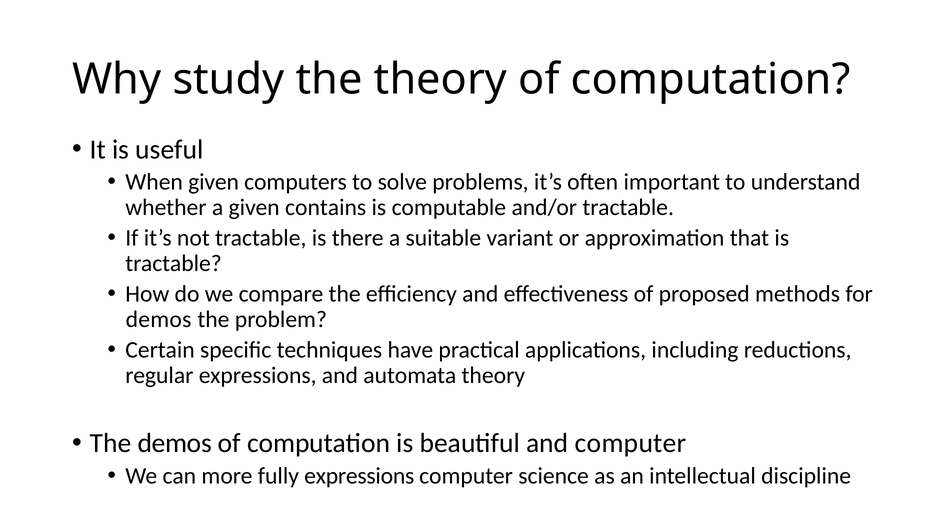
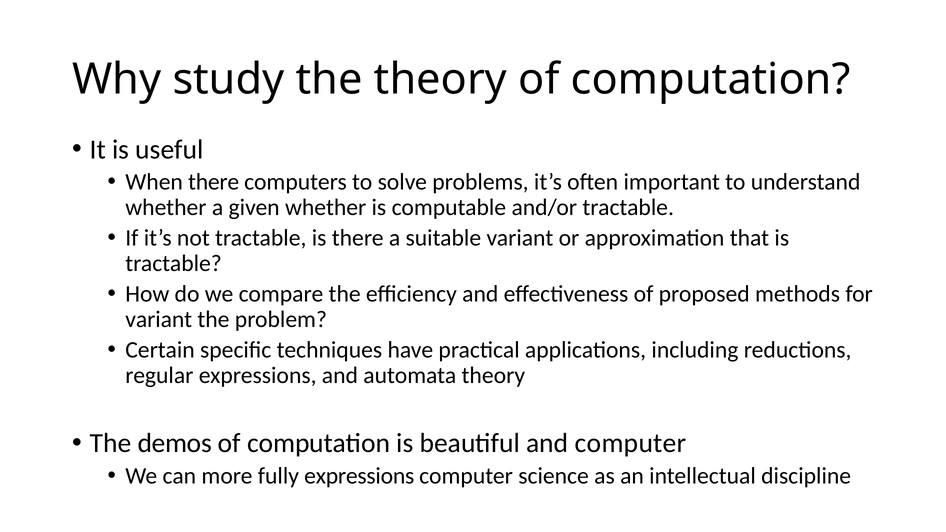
When given: given -> there (214, 182)
given contains: contains -> whether (326, 208)
demos: demos -> variant (159, 320)
